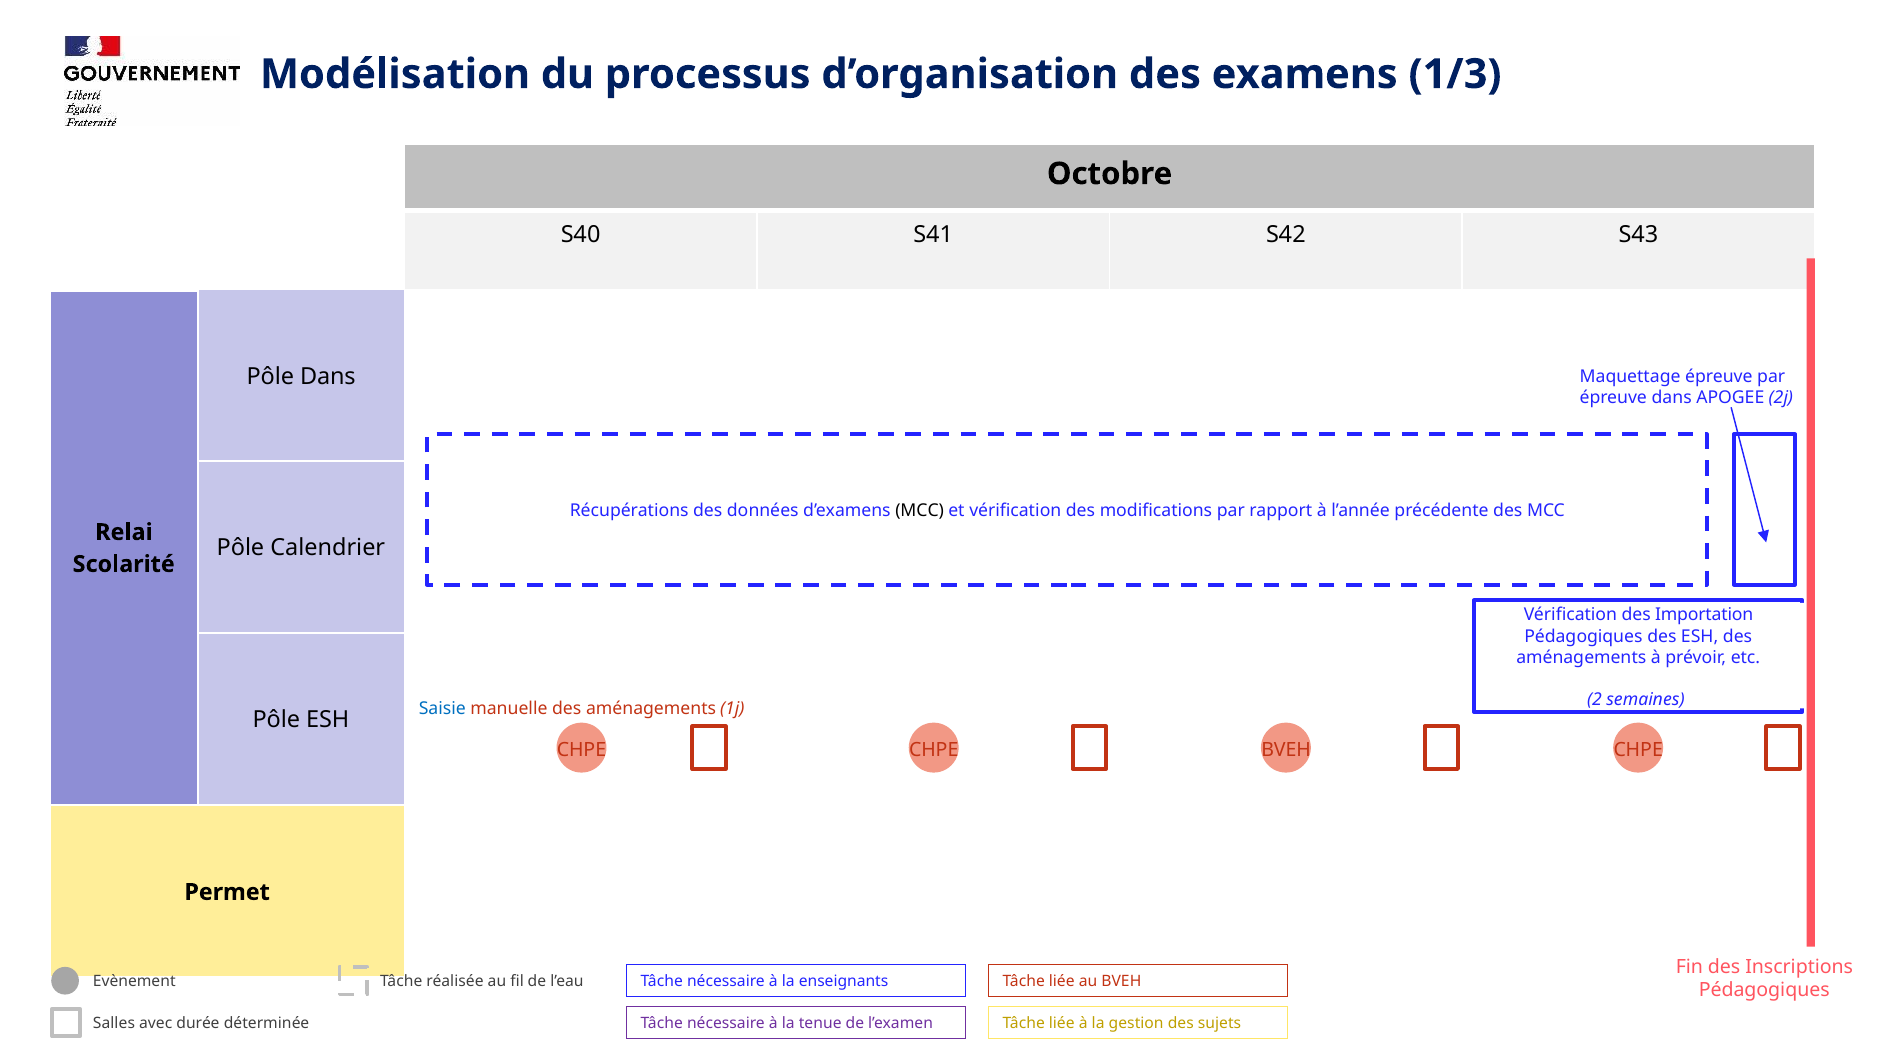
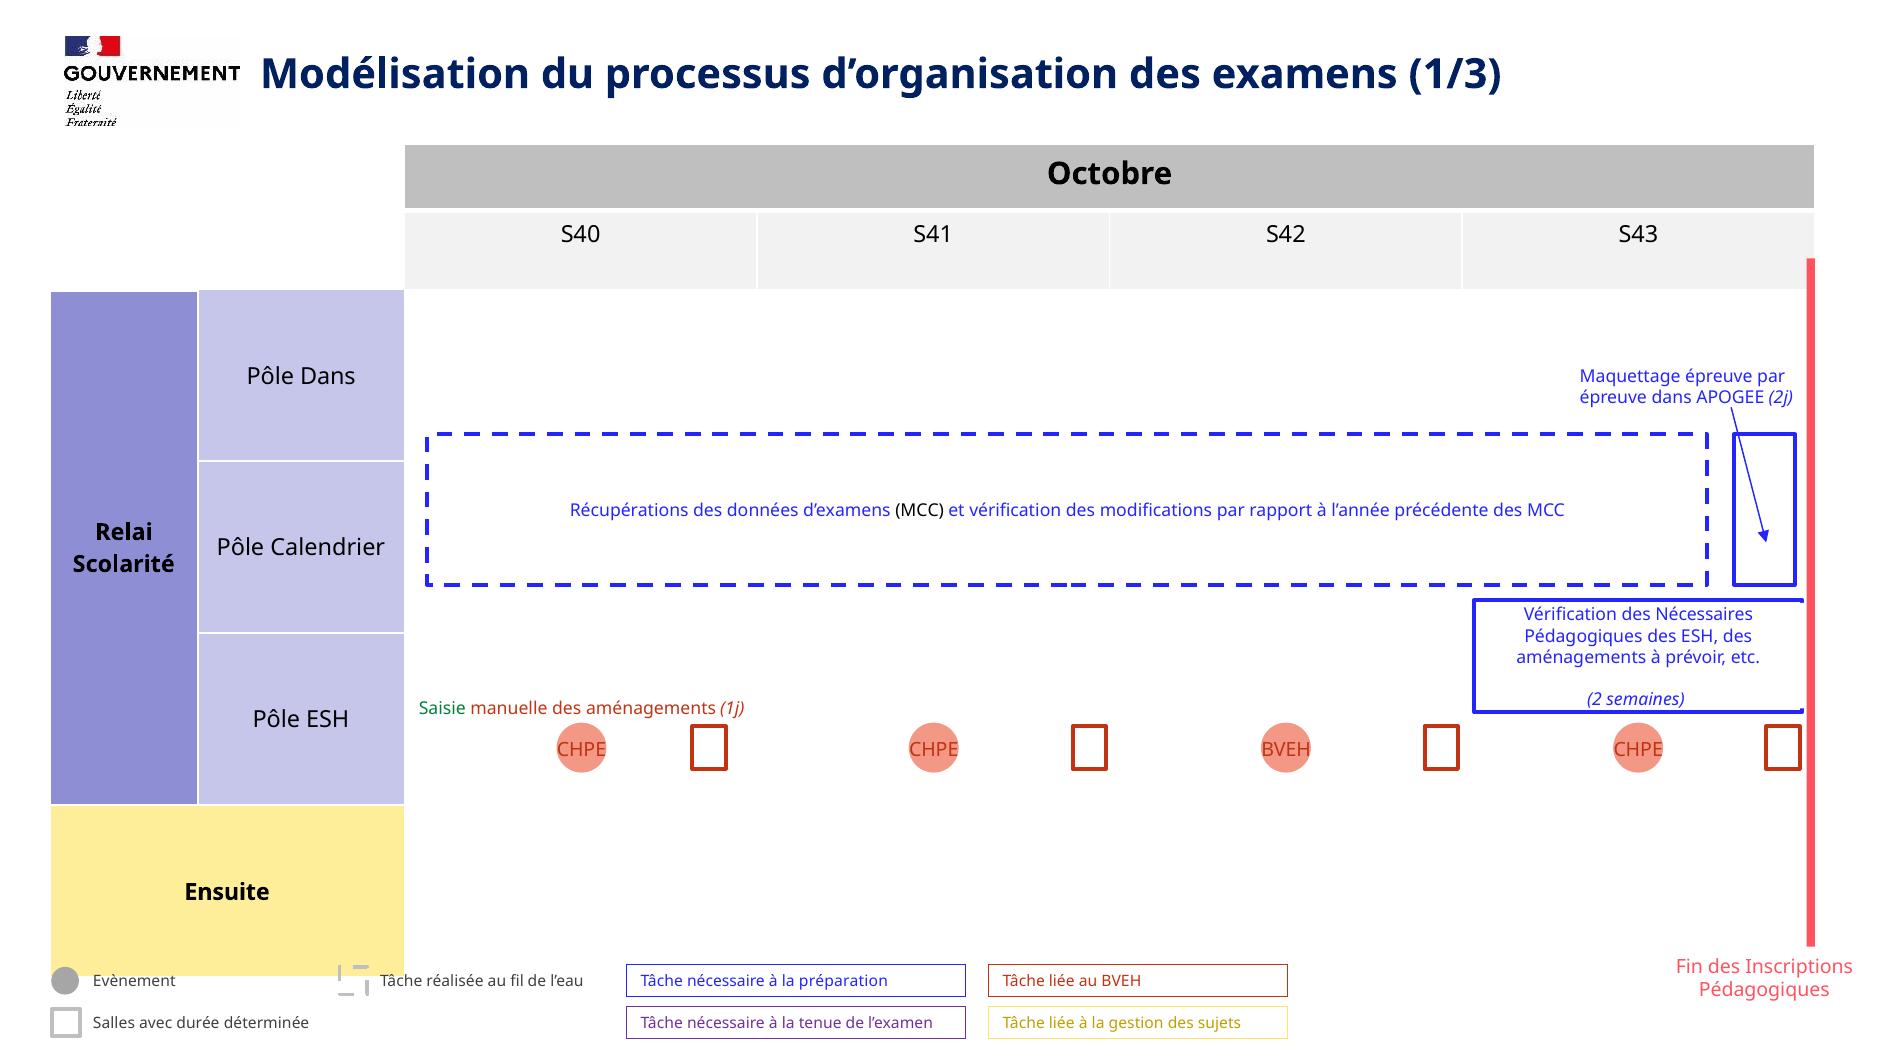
Importation: Importation -> Nécessaires (1704, 615)
Saisie colour: blue -> green (442, 708)
Permet: Permet -> Ensuite (227, 892)
enseignants: enseignants -> préparation (843, 981)
